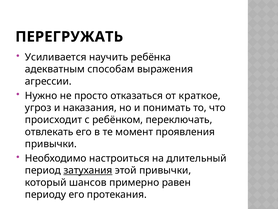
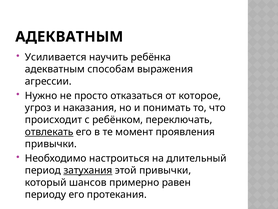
ПЕРЕГРУЖАТЬ: ПЕРЕГРУЖАТЬ -> АДЕКВАТНЫМ (69, 37)
краткое: краткое -> которое (200, 95)
отвлекать underline: none -> present (49, 132)
